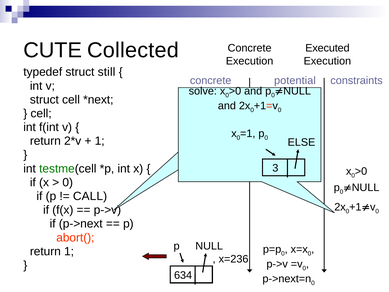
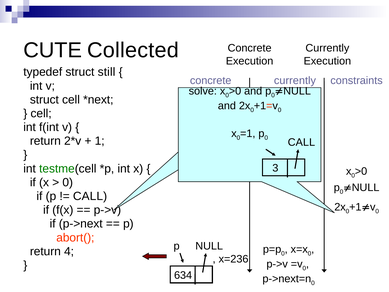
Executed: Executed -> Currently (327, 48)
potential: potential -> currently (295, 80)
ELSE: ELSE -> CALL (301, 142)
return 1: 1 -> 4 (69, 251)
